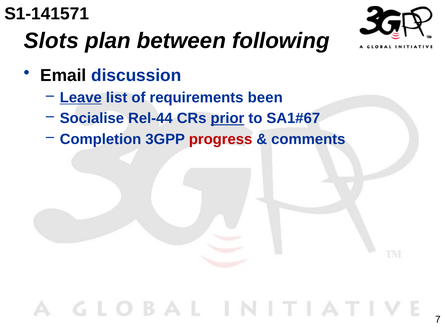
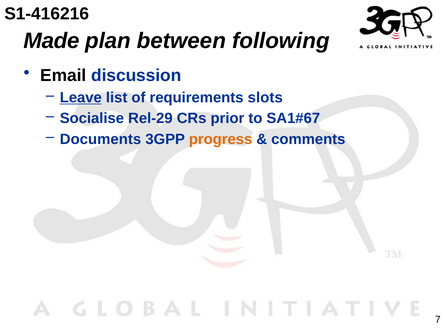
S1-141571: S1-141571 -> S1-416216 (47, 14)
Slots: Slots -> Made (51, 41)
been: been -> slots (265, 98)
Rel-44: Rel-44 -> Rel-29 (150, 118)
prior underline: present -> none (227, 118)
Completion: Completion -> Documents (101, 139)
progress colour: red -> orange (221, 139)
